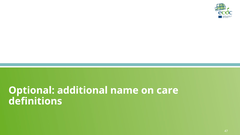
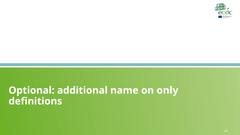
care: care -> only (167, 90)
